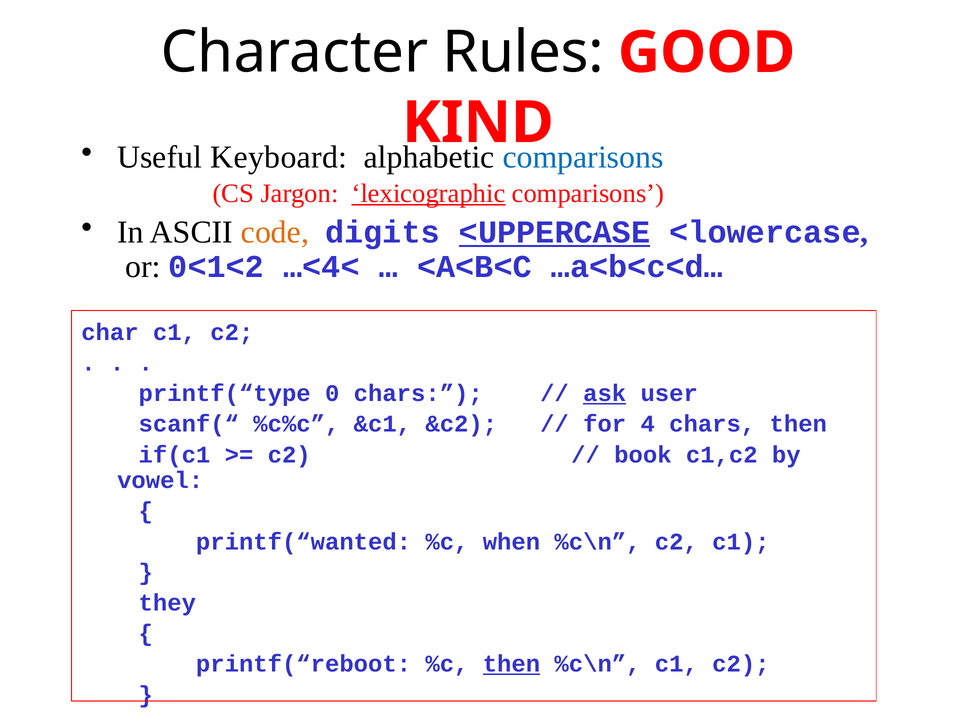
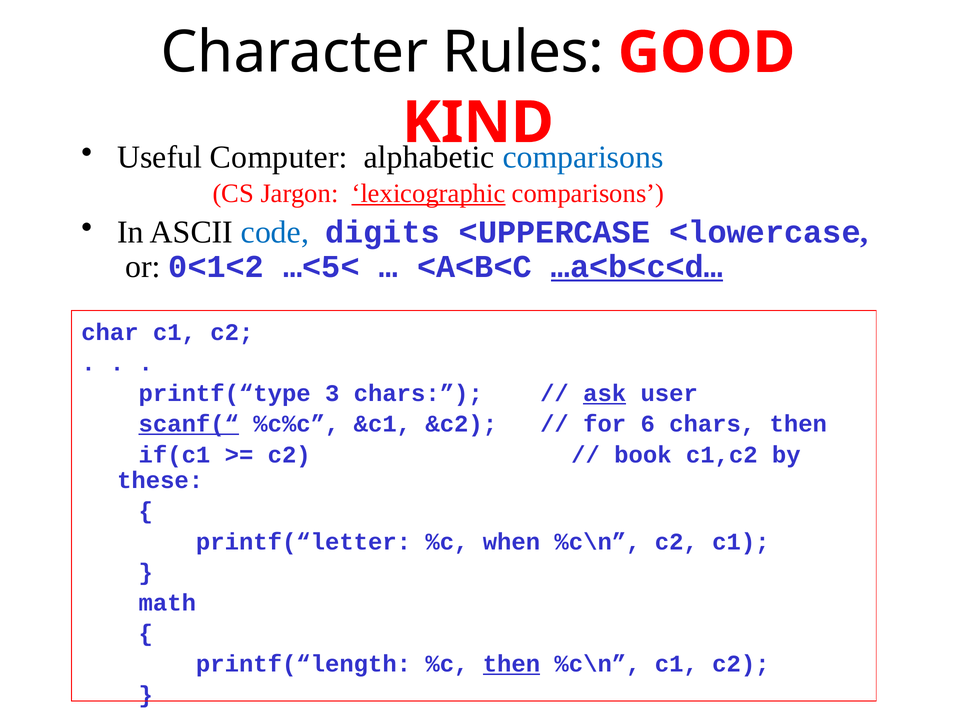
Keyboard: Keyboard -> Computer (279, 157)
code colour: orange -> blue (275, 232)
<UPPERCASE underline: present -> none (555, 232)
…<4<: …<4< -> …<5< (321, 267)
…a<b<c<d… underline: none -> present (637, 267)
0: 0 -> 3 (332, 393)
scanf(“ underline: none -> present (189, 424)
4: 4 -> 6 (648, 424)
vowel: vowel -> these (160, 481)
printf(“wanted: printf(“wanted -> printf(“letter (304, 542)
they: they -> math (167, 603)
printf(“reboot: printf(“reboot -> printf(“length (304, 664)
